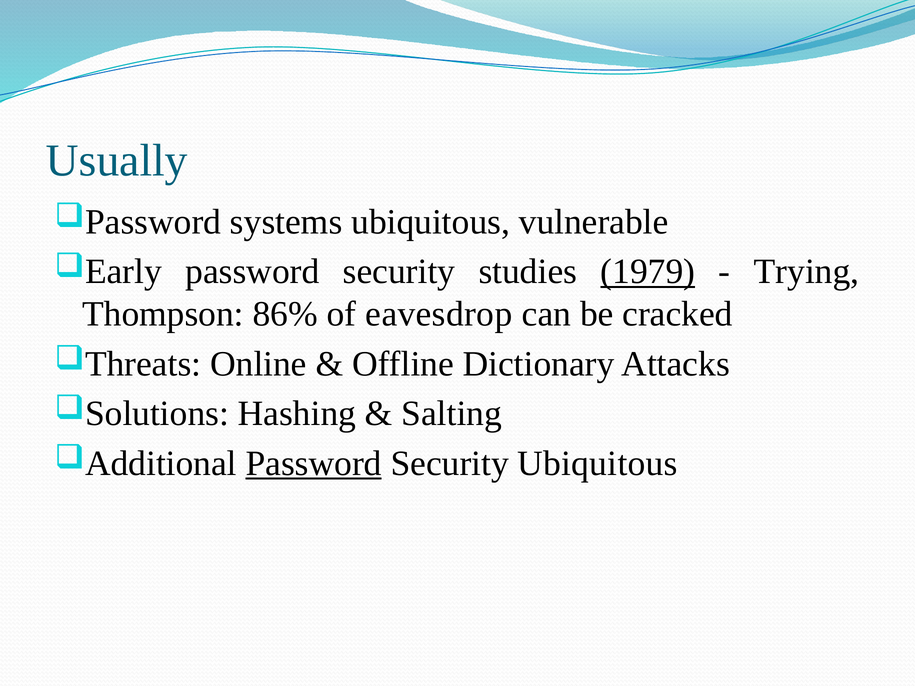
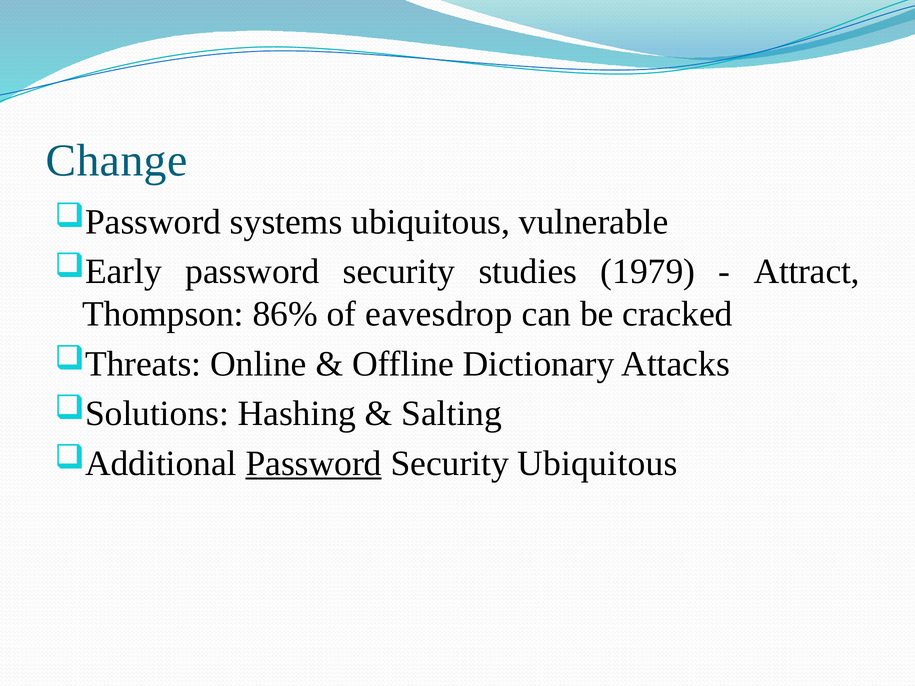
Usually: Usually -> Change (117, 161)
1979 underline: present -> none (648, 272)
Trying: Trying -> Attract (807, 272)
